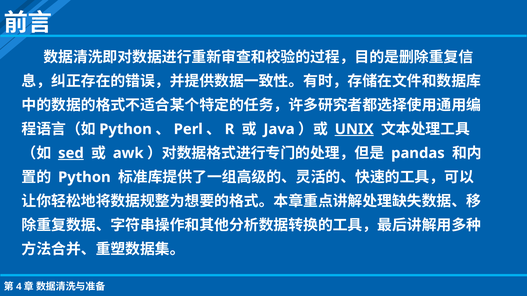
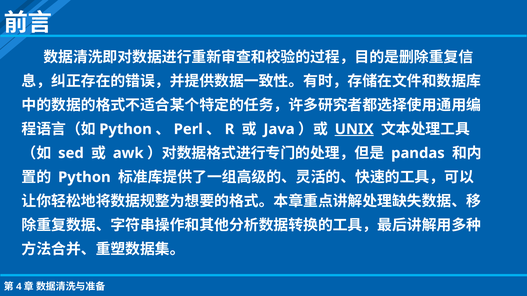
sed underline: present -> none (71, 153)
